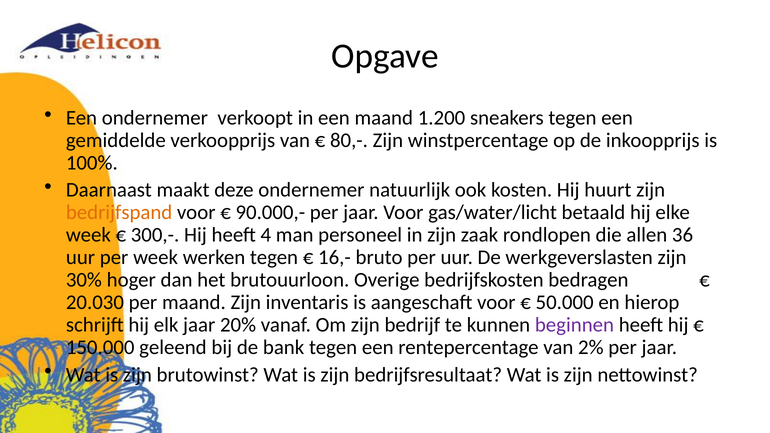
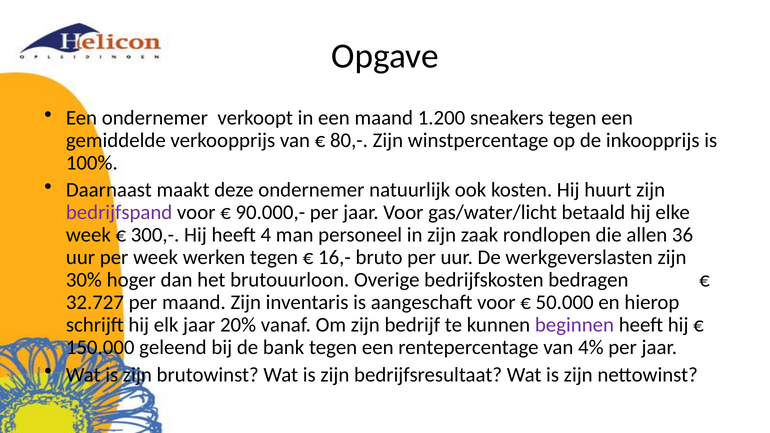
bedrijfspand colour: orange -> purple (119, 213)
20.030: 20.030 -> 32.727 (95, 303)
2%: 2% -> 4% (591, 348)
